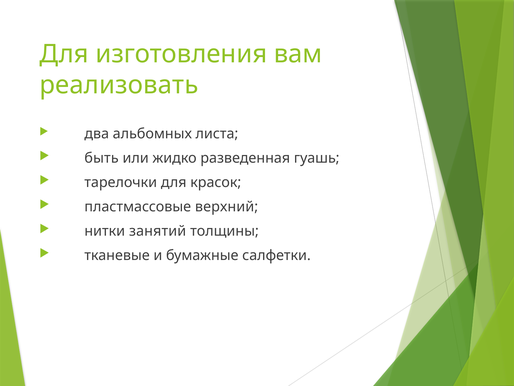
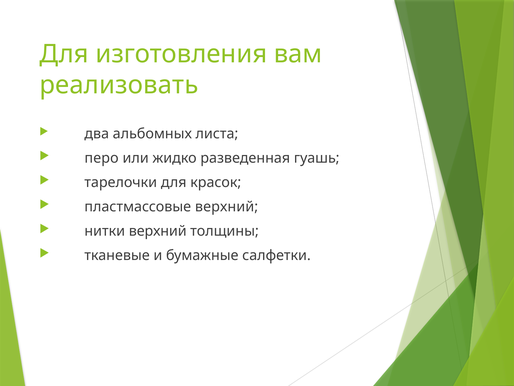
быть: быть -> перо (102, 158)
нитки занятий: занятий -> верхний (158, 231)
